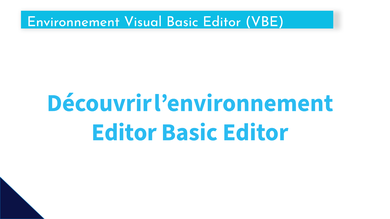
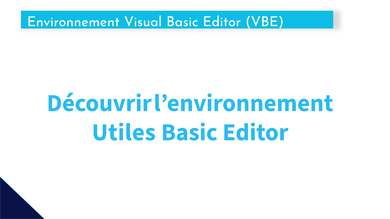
Editor: Editor -> Utiles (124, 132)
